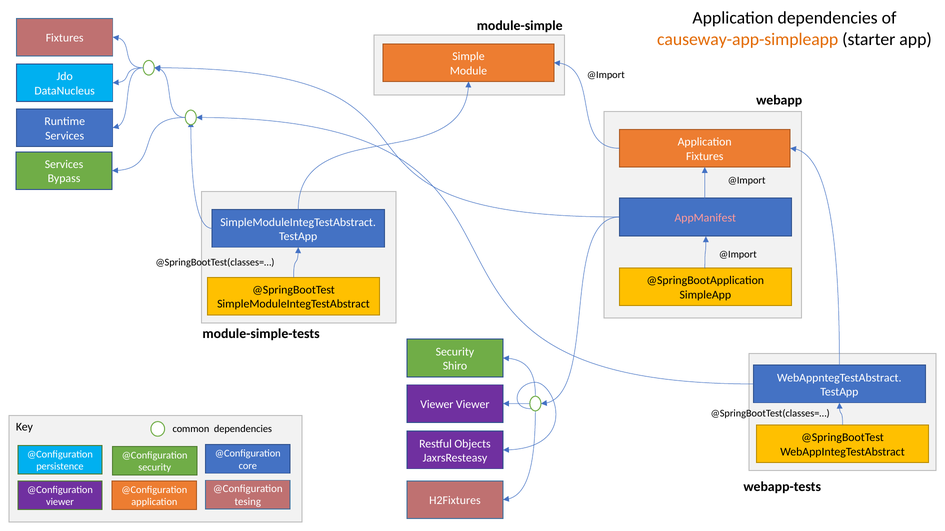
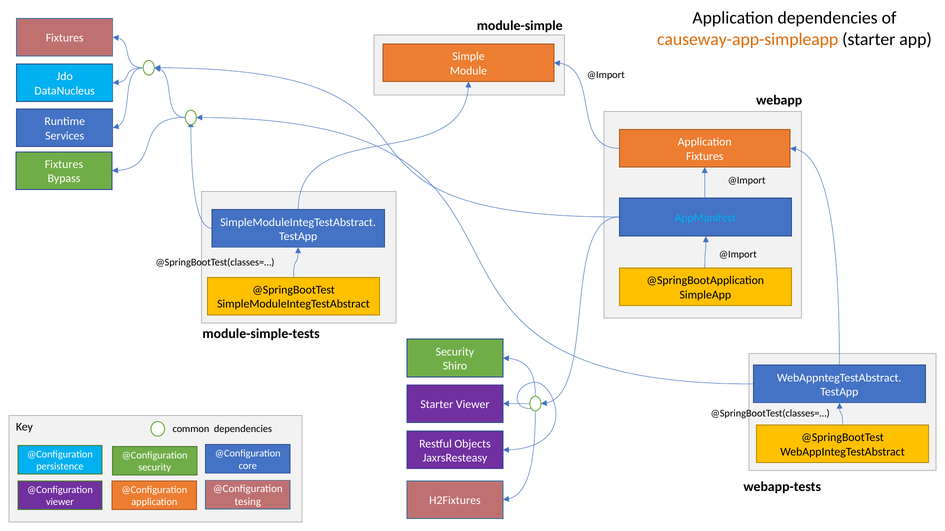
Services: Services -> Fixtures (64, 165)
AppManifest colour: pink -> light blue (705, 218)
Viewer: Viewer -> Starter (437, 405)
